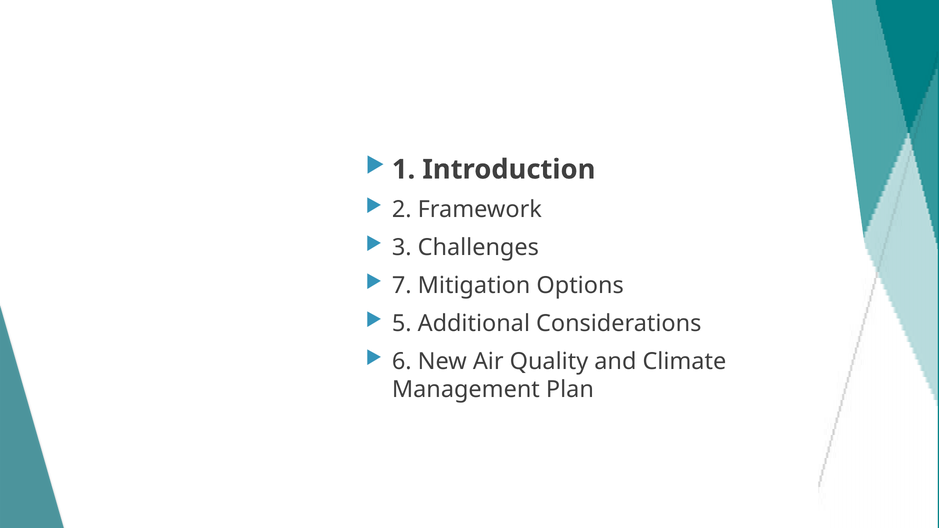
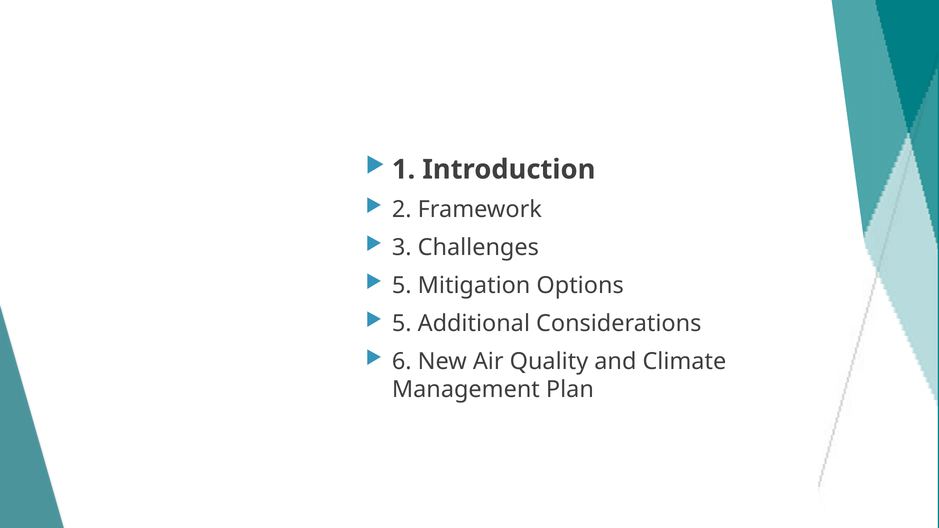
7: 7 -> 5 (402, 286)
